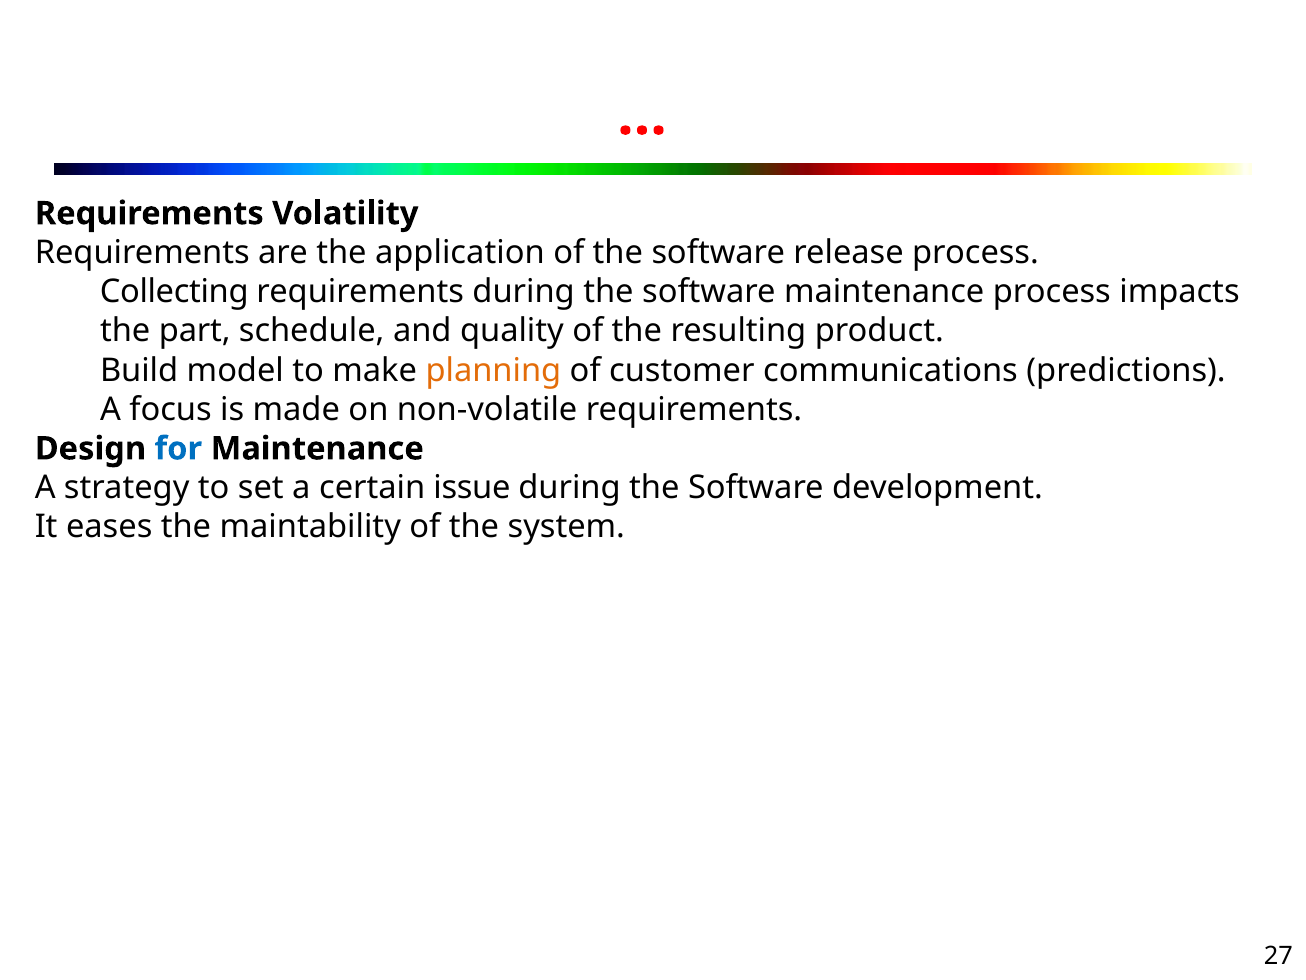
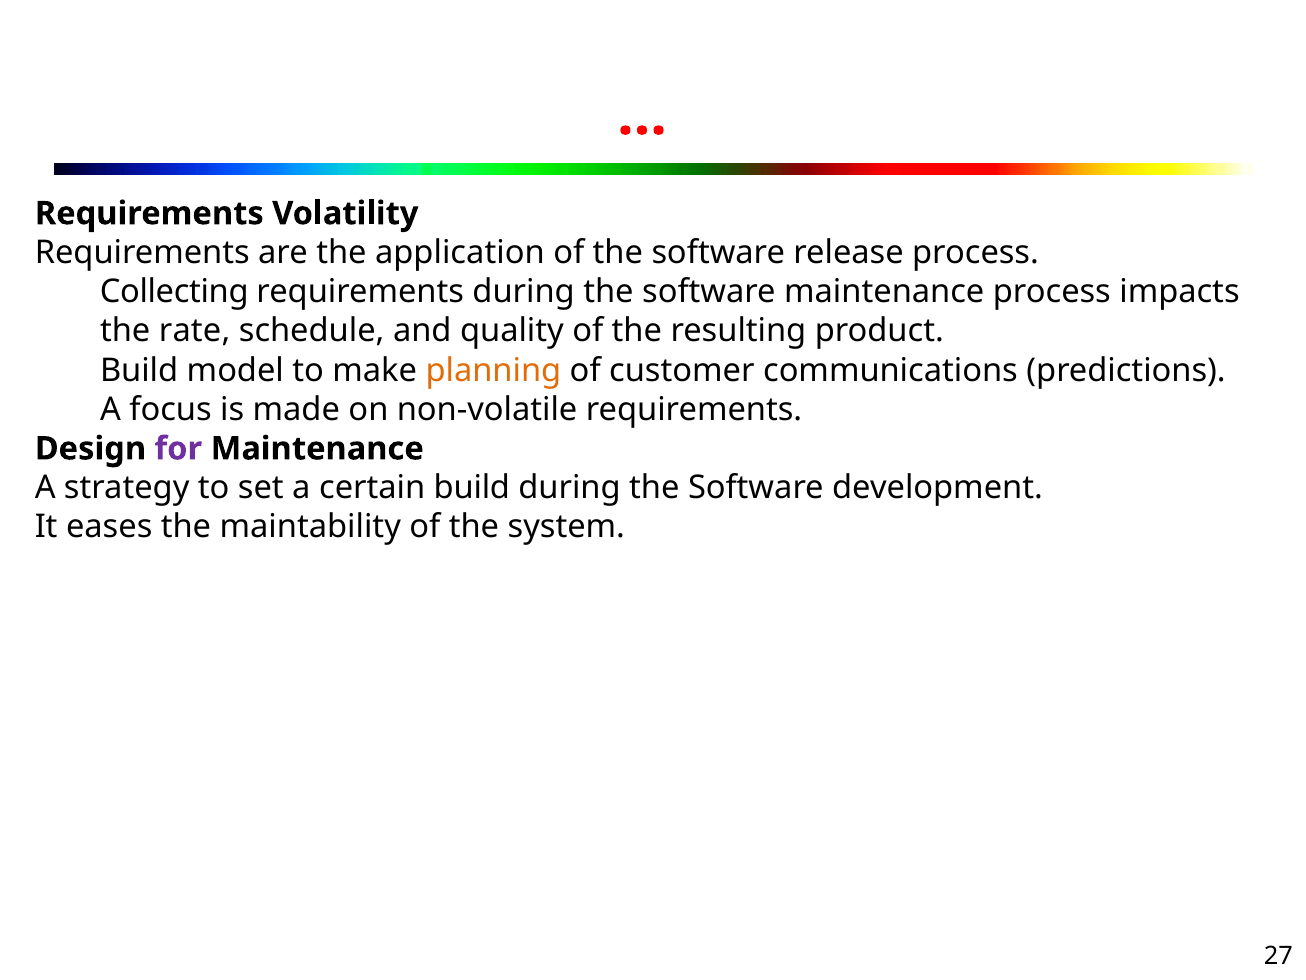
part: part -> rate (195, 331)
for colour: blue -> purple (178, 448)
certain issue: issue -> build (472, 488)
